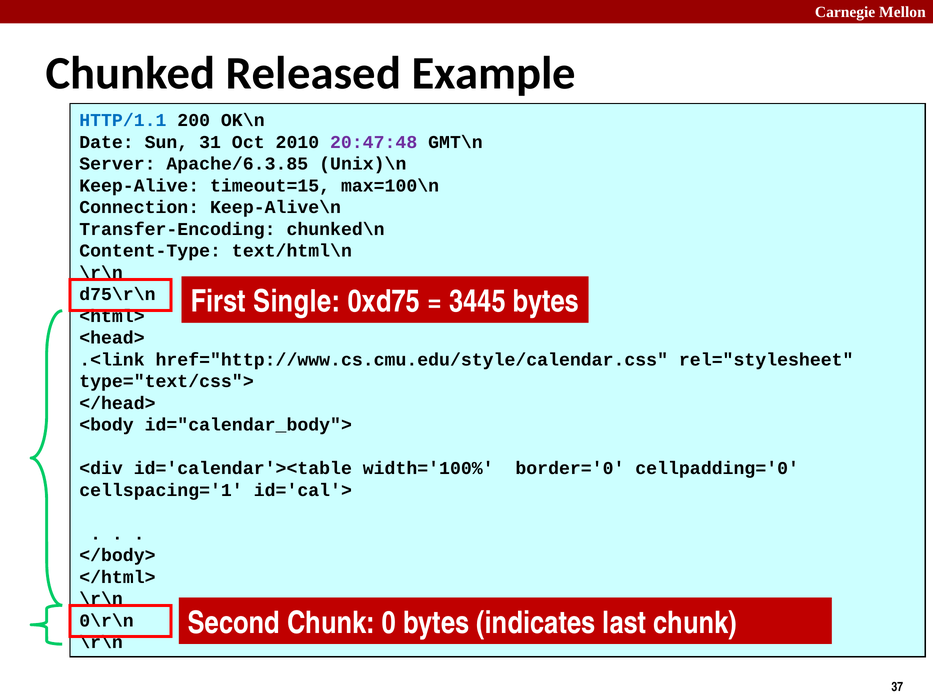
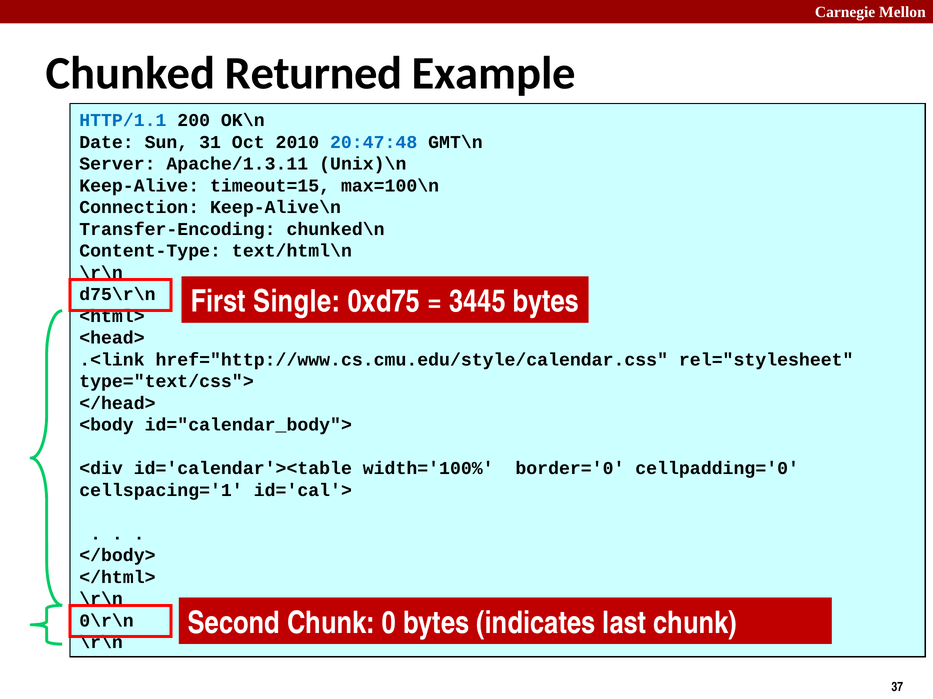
Released: Released -> Returned (314, 73)
20:47:48 colour: purple -> blue (374, 142)
Apache/6.3.85: Apache/6.3.85 -> Apache/1.3.11 (237, 164)
